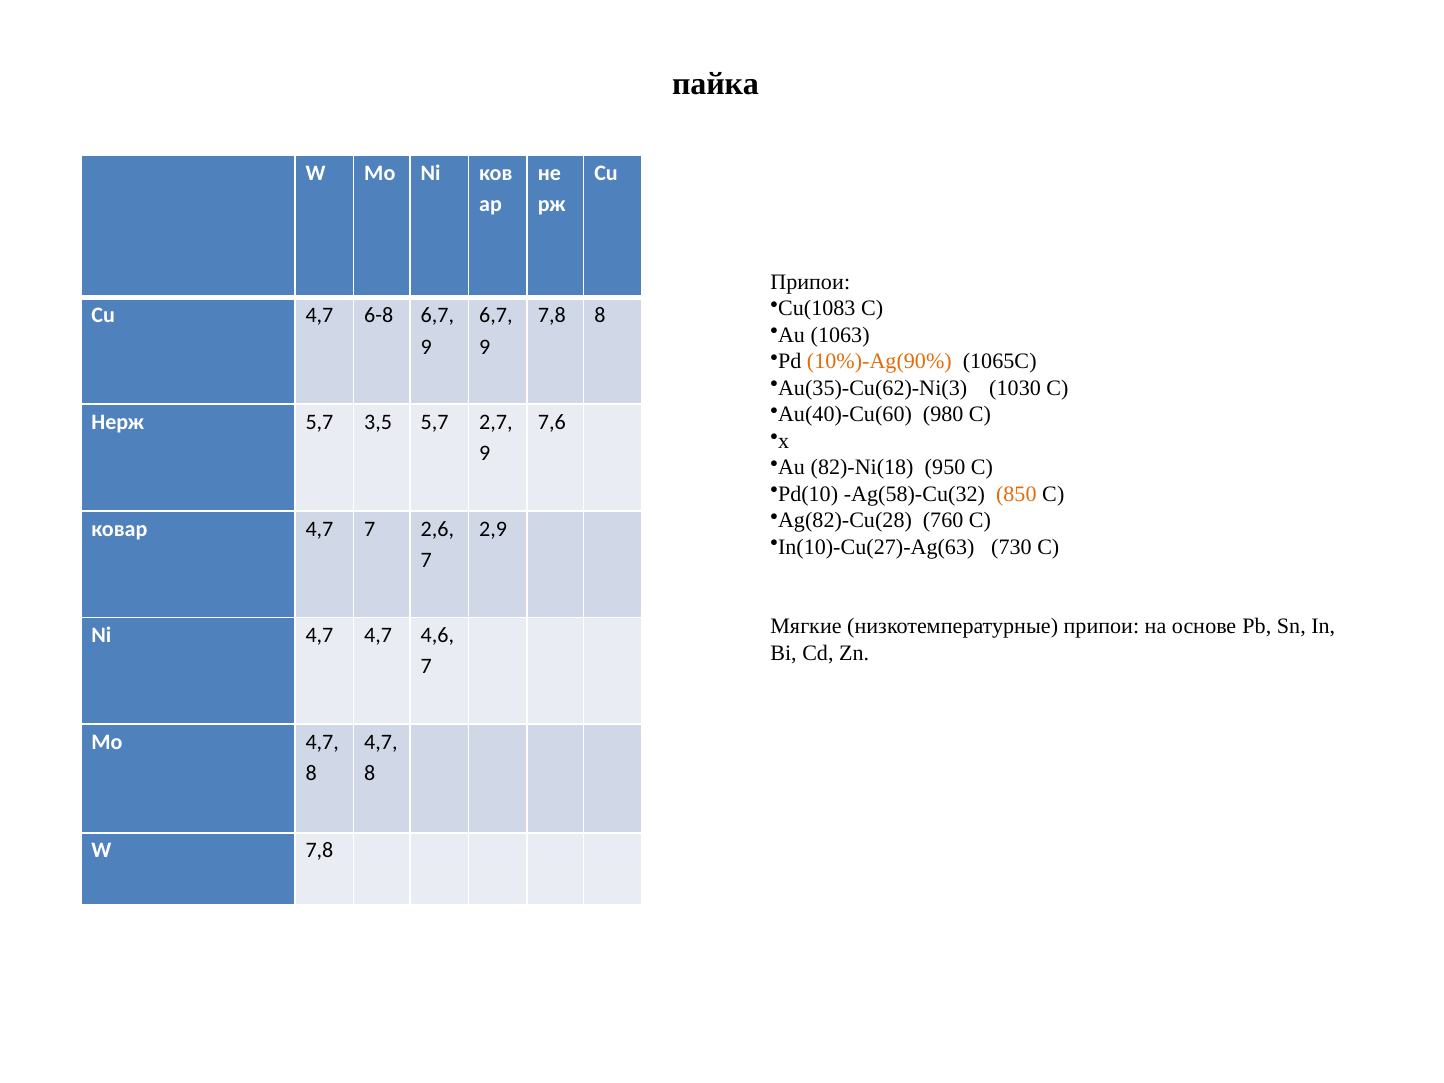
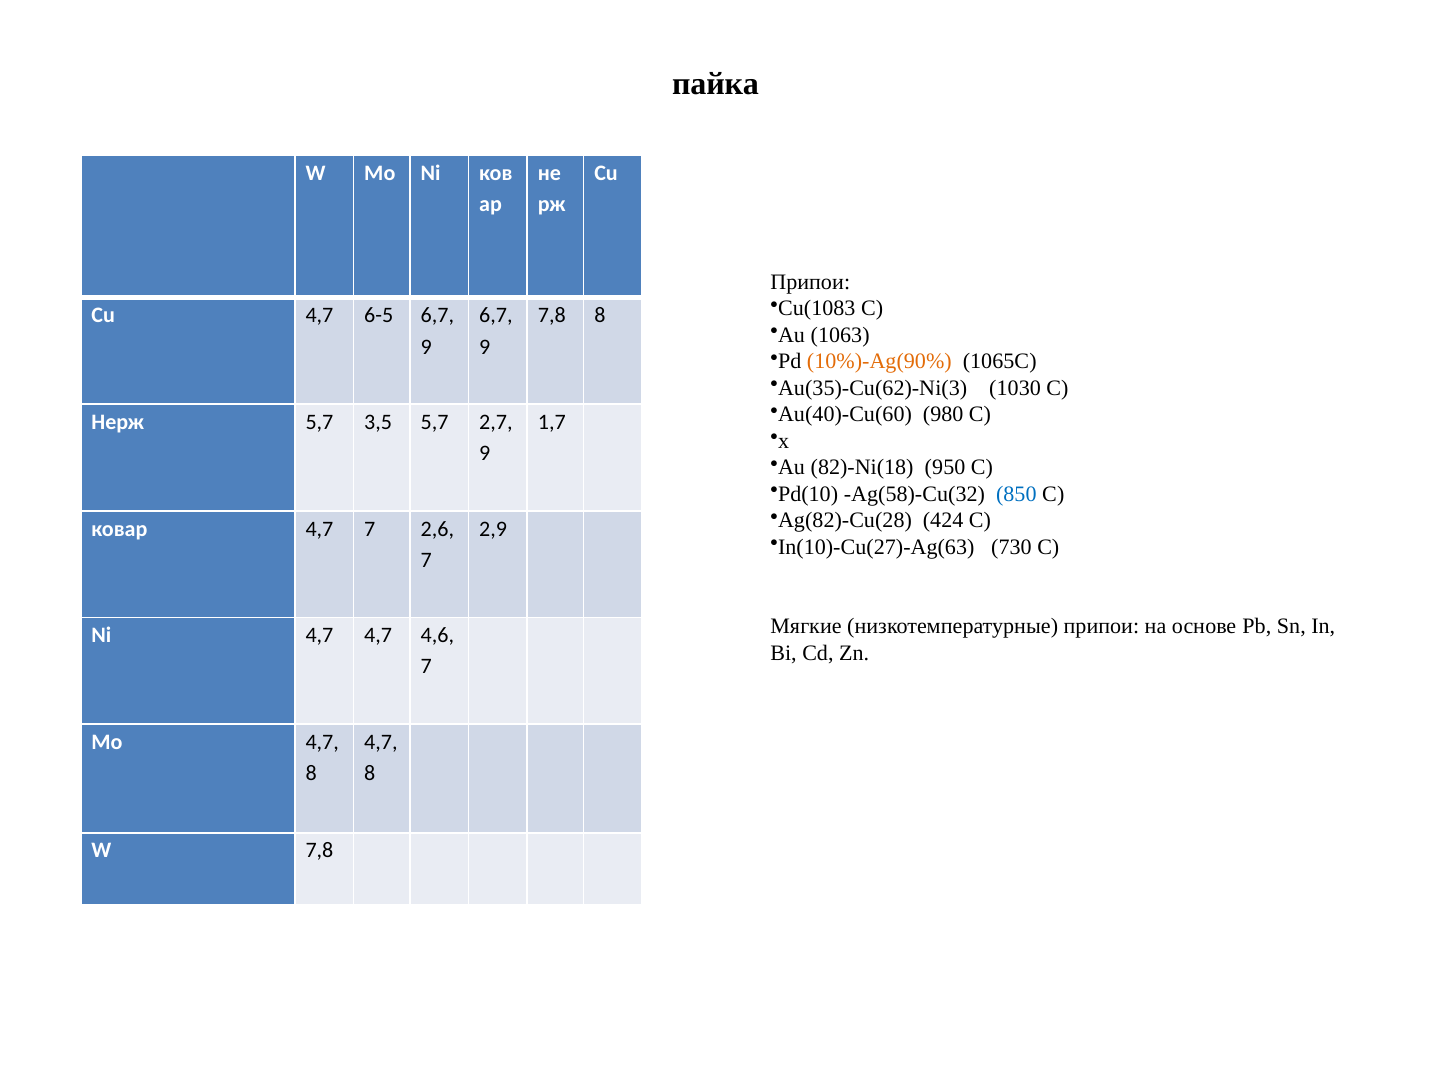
6-8: 6-8 -> 6-5 (379, 316)
7,6: 7,6 -> 1,7 (552, 422)
850 colour: orange -> blue (1016, 494)
760: 760 -> 424 (943, 520)
